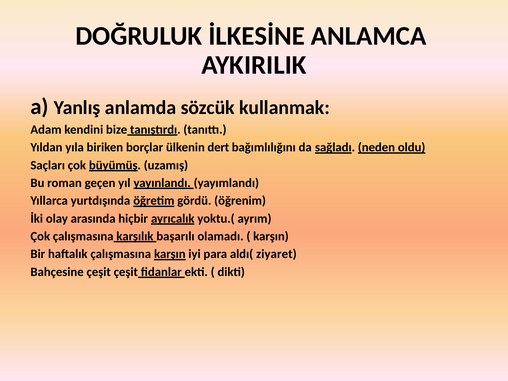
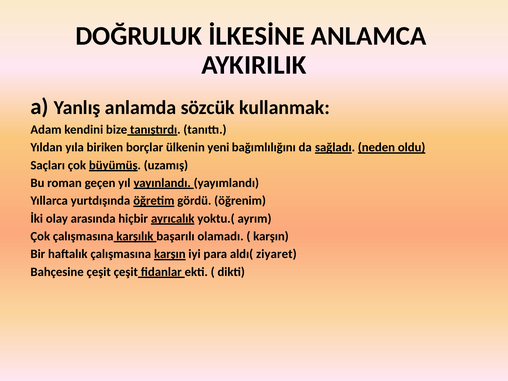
dert: dert -> yeni (218, 147)
